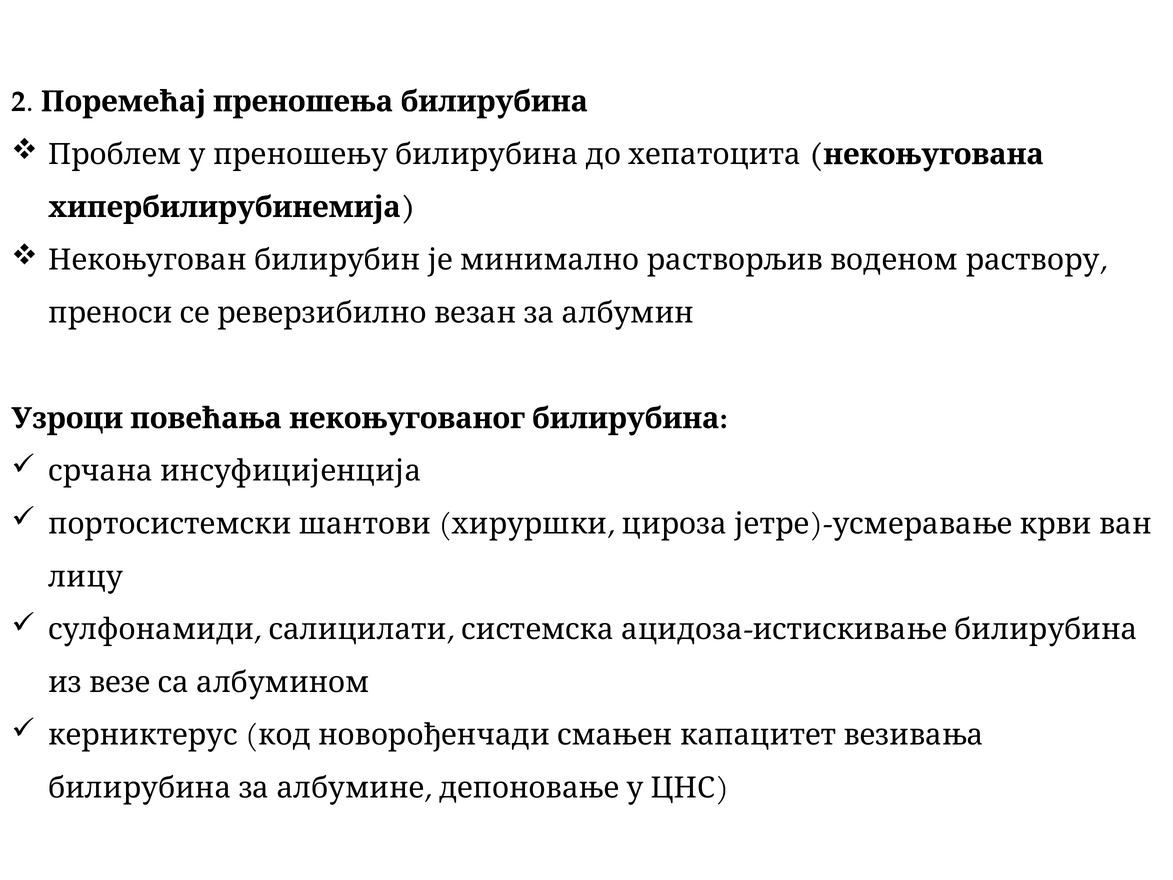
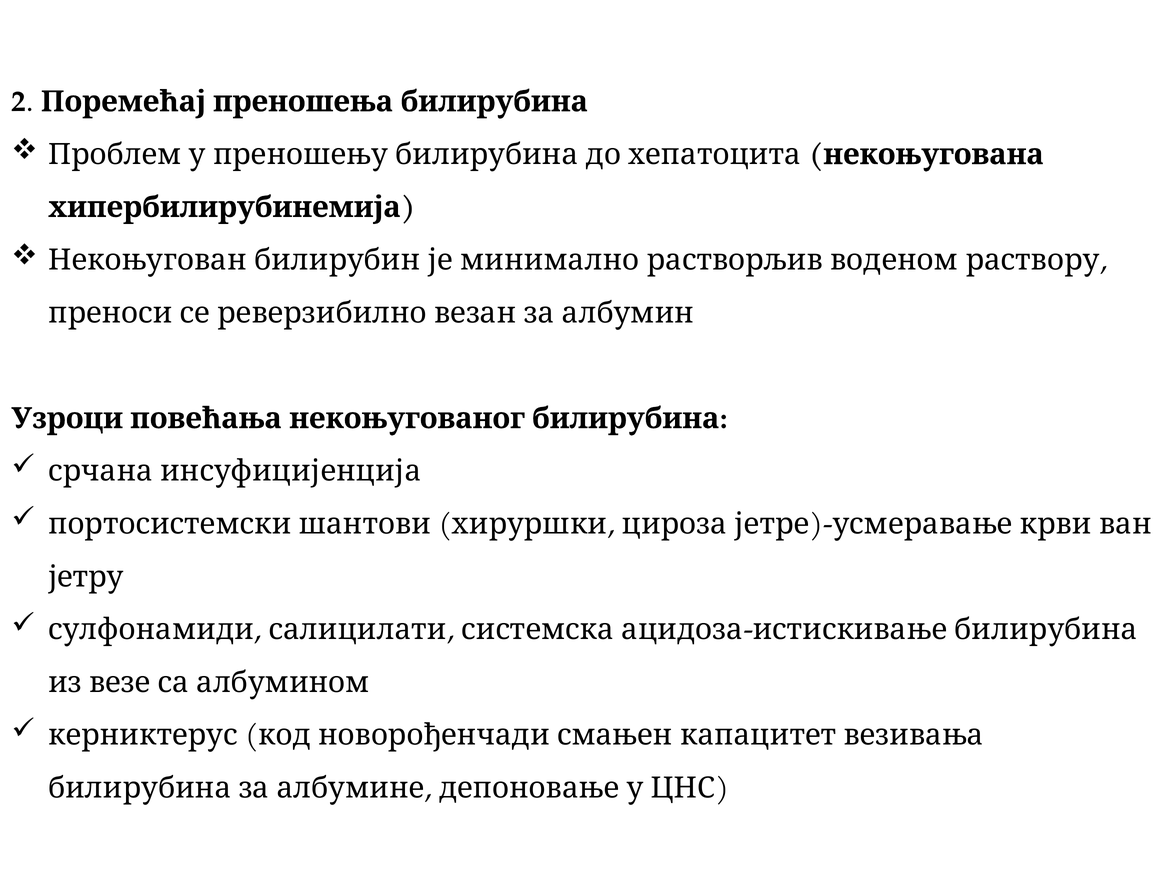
лицу: лицу -> јетру (86, 577)
